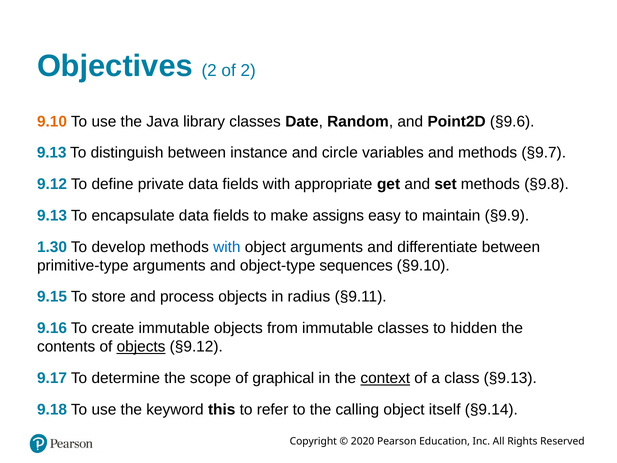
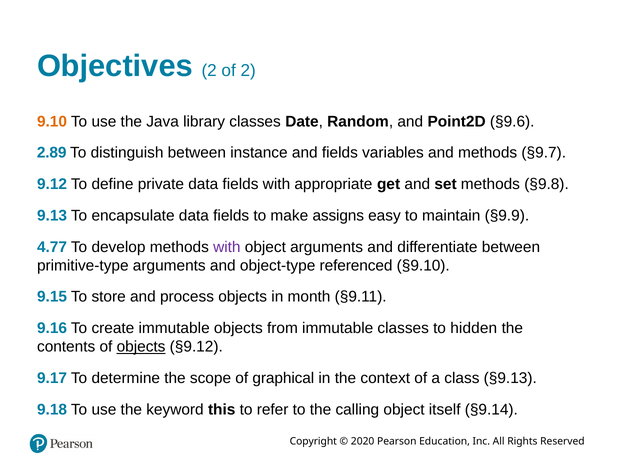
9.13: 9.13 -> 2.89 (52, 153)
and circle: circle -> fields (340, 153)
1.30: 1.30 -> 4.77 (52, 247)
with colour: blue -> purple (227, 247)
sequences: sequences -> referenced (356, 265)
radius: radius -> month (309, 297)
context underline: present -> none (385, 378)
